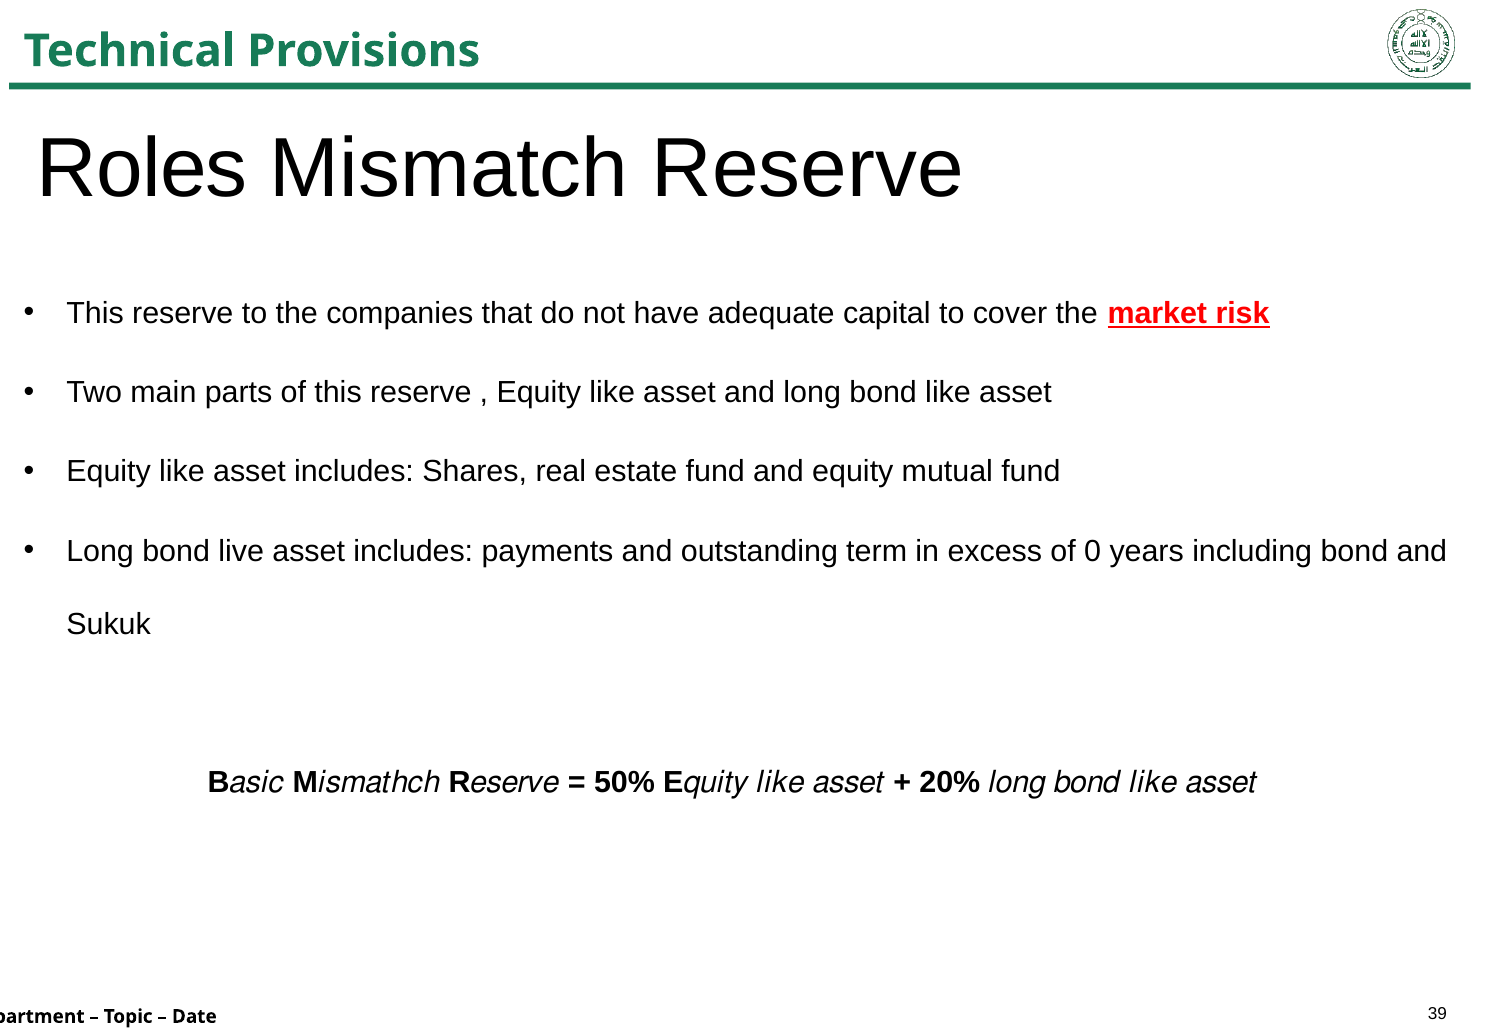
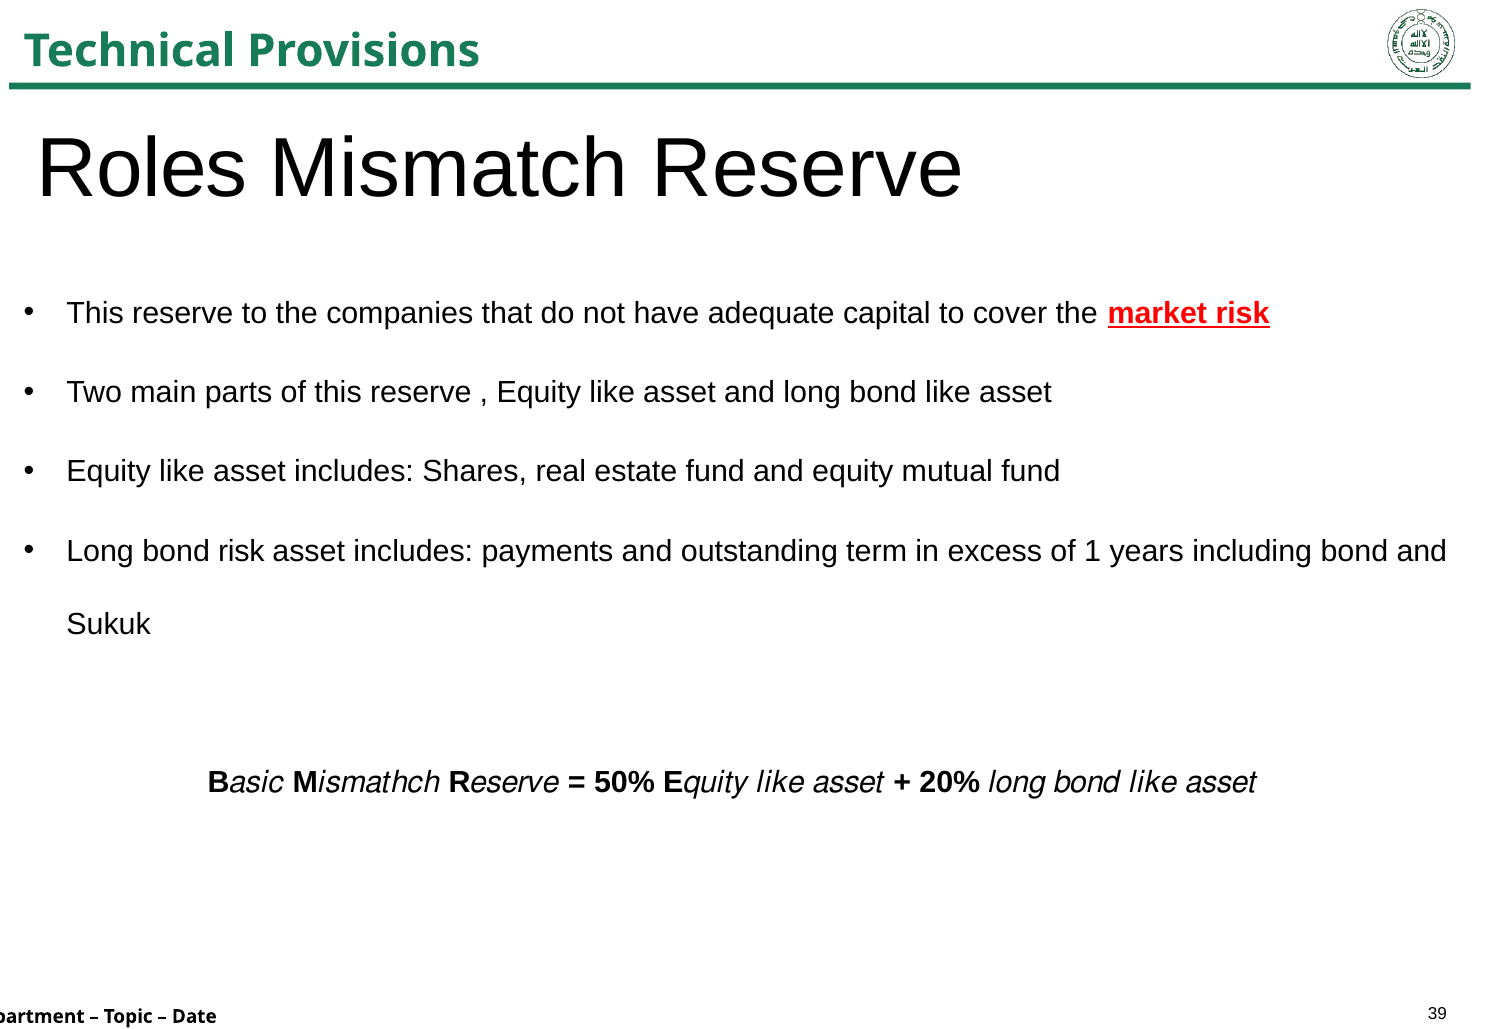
bond live: live -> risk (241, 551)
0: 0 -> 1 (1093, 551)
